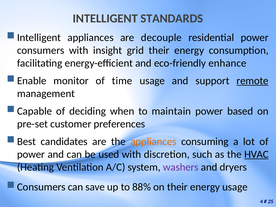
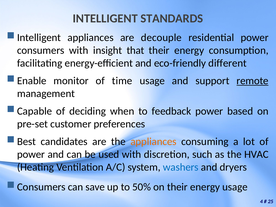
grid: grid -> that (135, 50)
enhance: enhance -> different (228, 63)
maintain: maintain -> feedback (171, 111)
HVAC underline: present -> none (256, 154)
washers colour: purple -> blue (181, 167)
88%: 88% -> 50% (142, 187)
